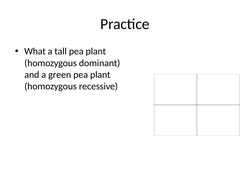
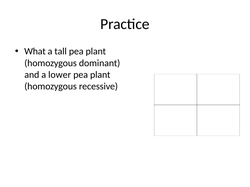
green: green -> lower (60, 75)
